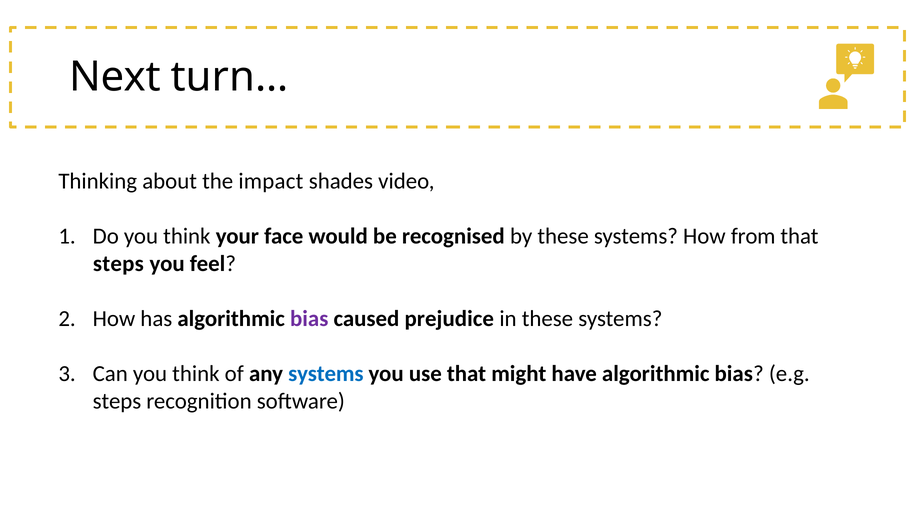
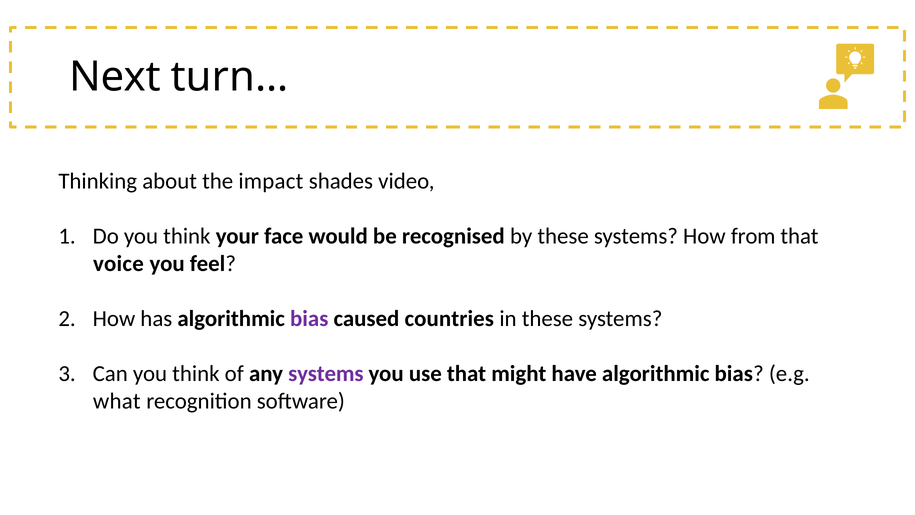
steps: steps -> voice (118, 263)
prejudice: prejudice -> countries (449, 318)
systems colour: blue -> purple (326, 373)
steps: steps -> what (117, 401)
